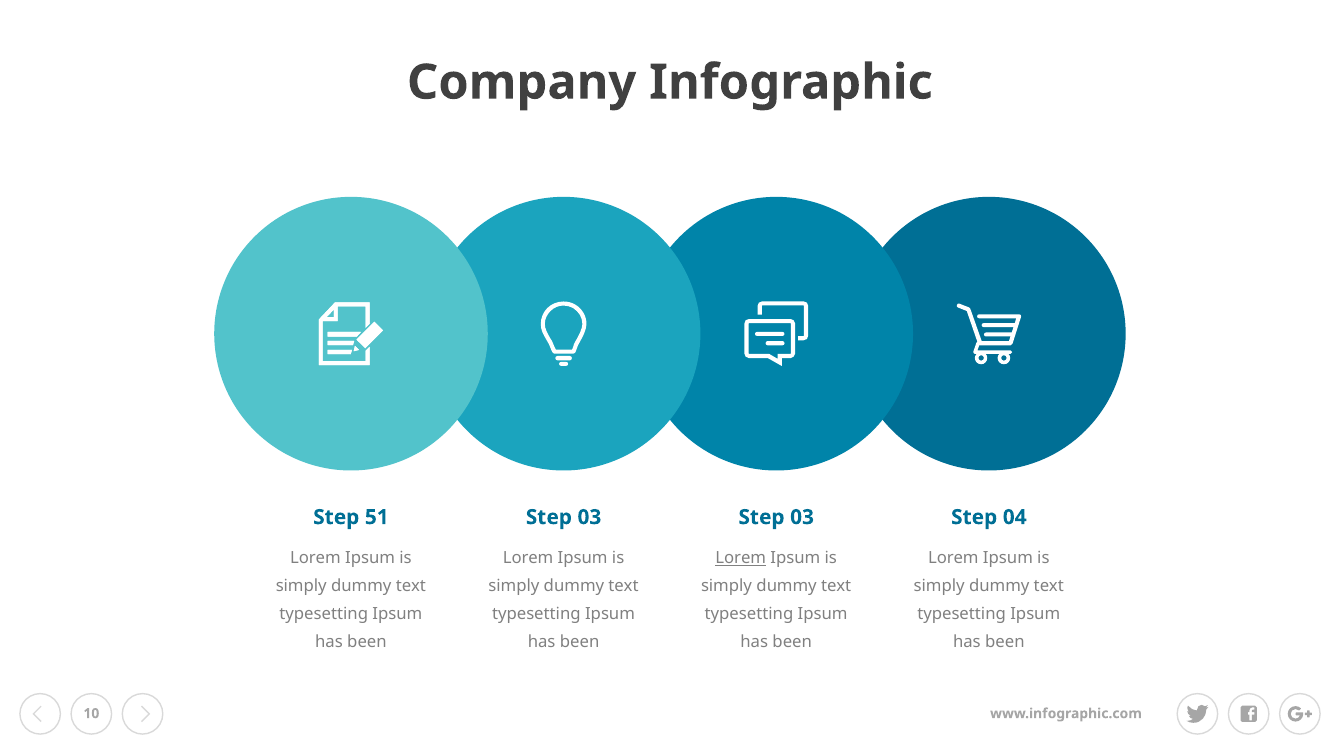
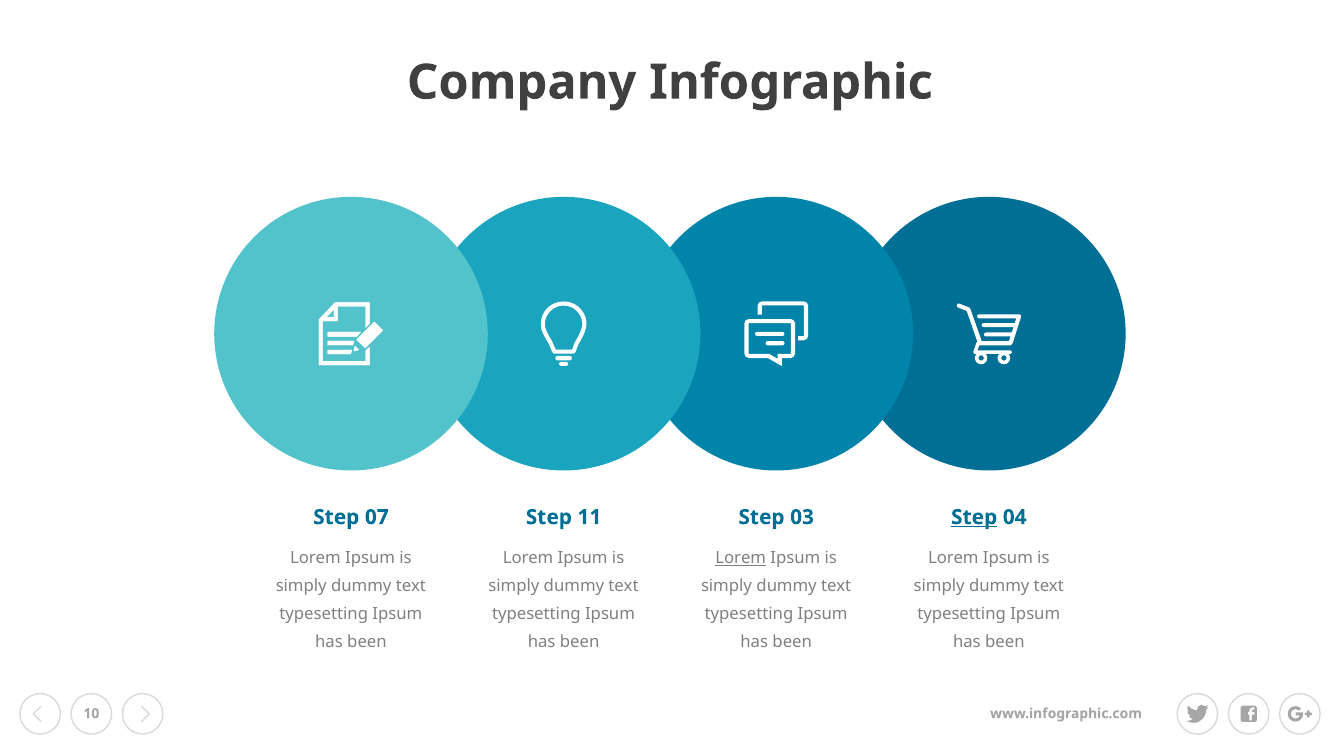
51: 51 -> 07 (377, 517)
03: 03 -> 11 (589, 517)
Step underline: none -> present (974, 517)
